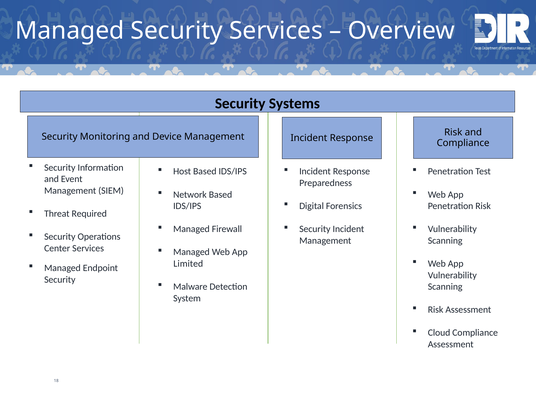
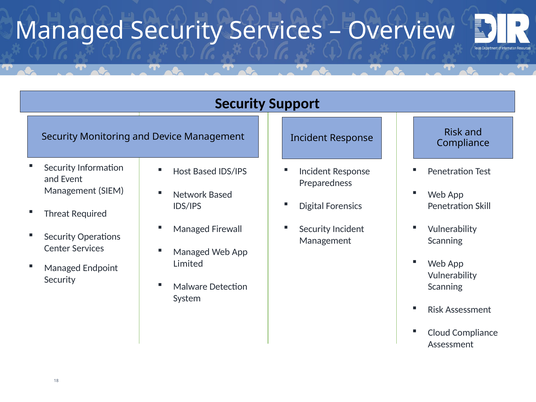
Systems: Systems -> Support (294, 103)
Penetration Risk: Risk -> Skill (483, 206)
